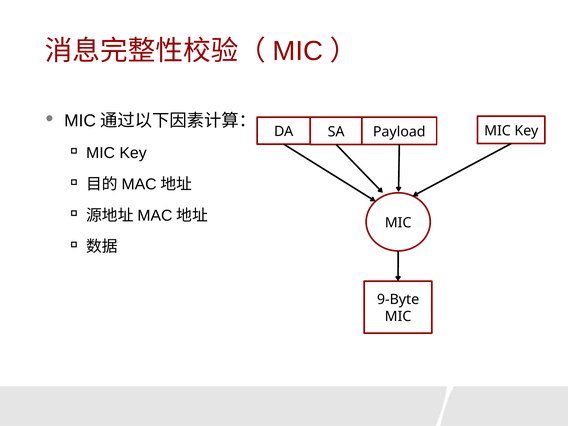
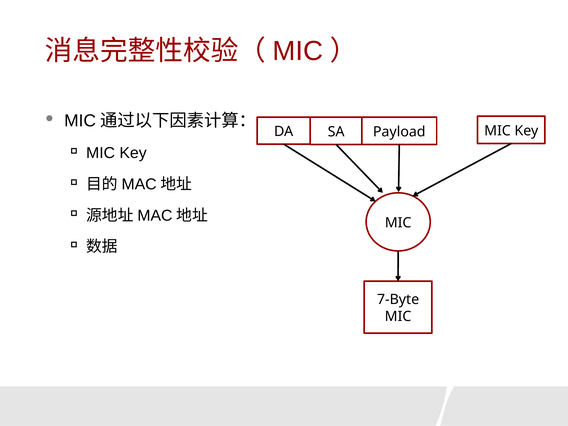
9-Byte: 9-Byte -> 7-Byte (398, 300)
